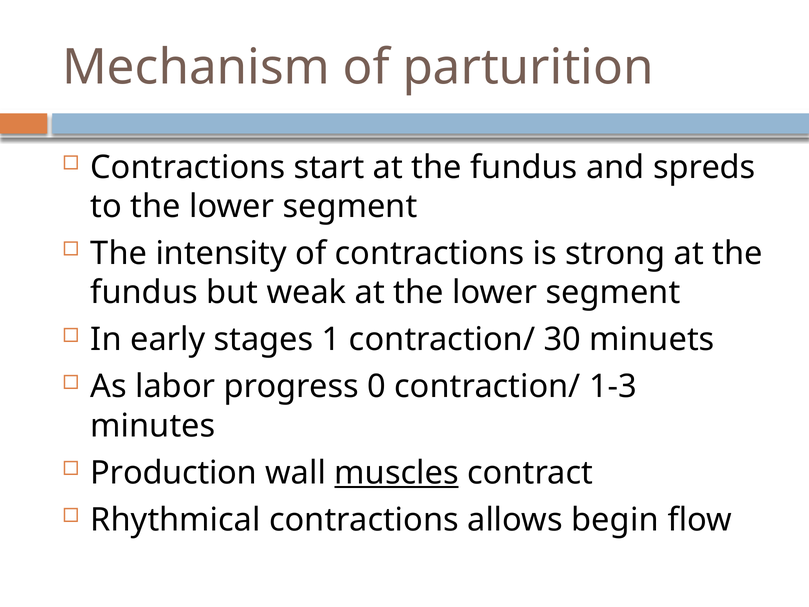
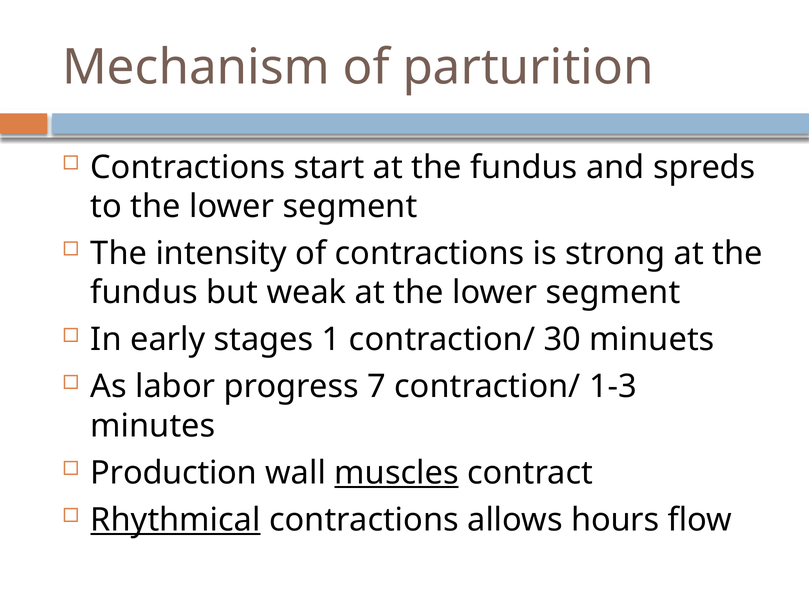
0: 0 -> 7 (377, 387)
Rhythmical underline: none -> present (176, 520)
begin: begin -> hours (615, 520)
